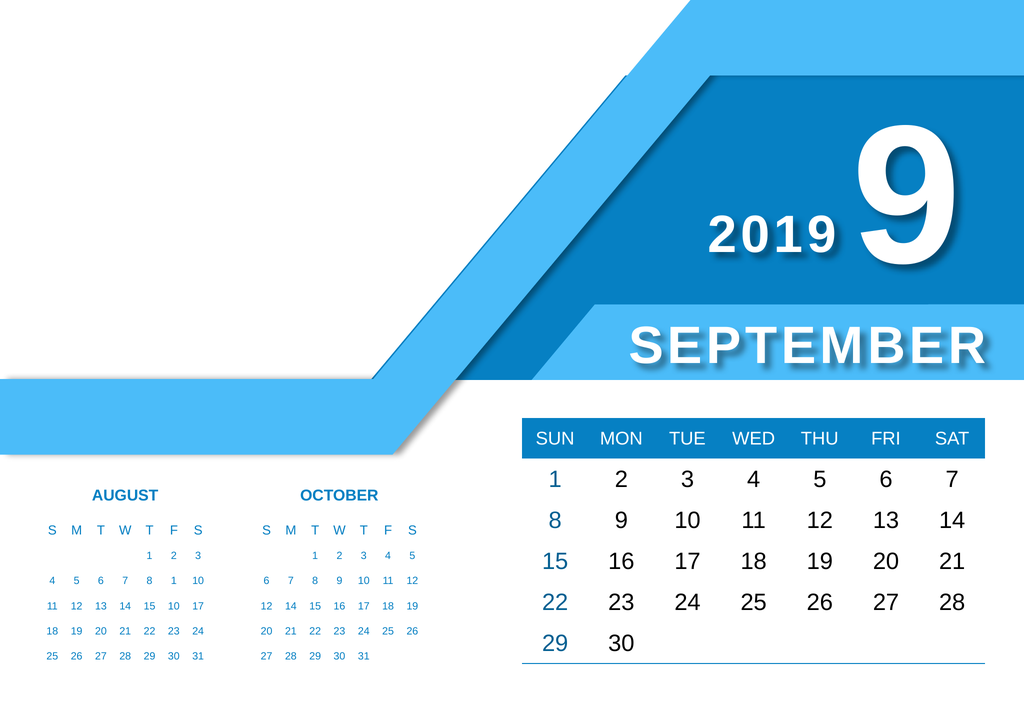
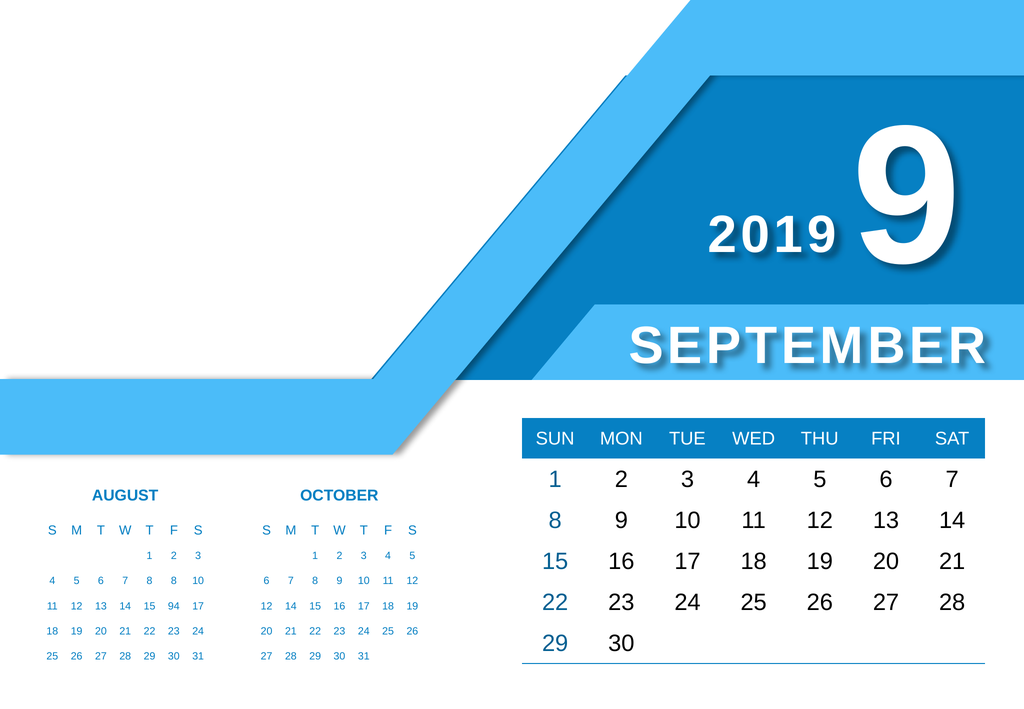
8 1: 1 -> 8 (174, 581)
15 10: 10 -> 94 (174, 606)
